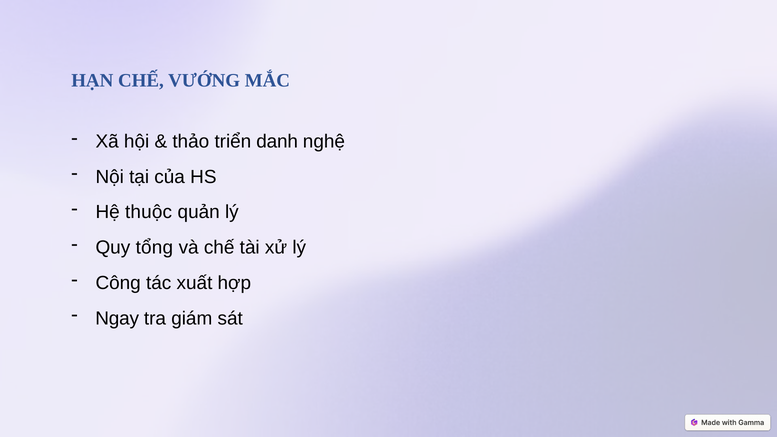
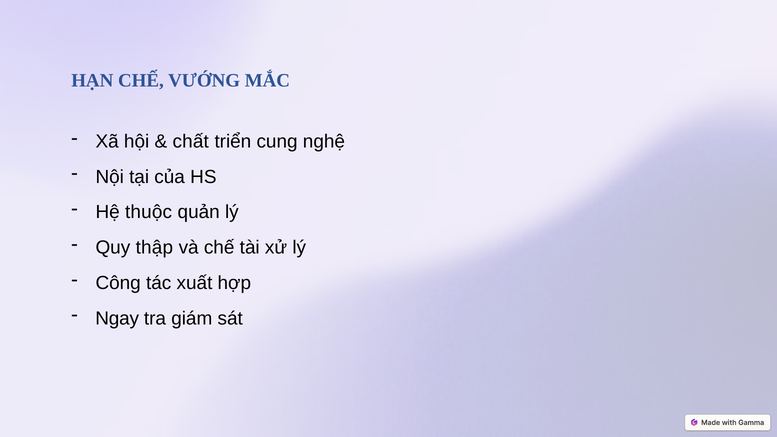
thảo: thảo -> chất (191, 141)
danh: danh -> cung (277, 141)
tổng: tổng -> thập (154, 248)
